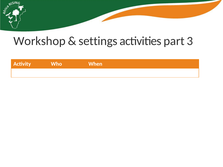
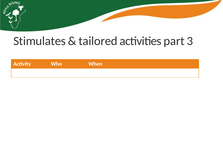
Workshop: Workshop -> Stimulates (40, 41)
settings: settings -> tailored (98, 41)
